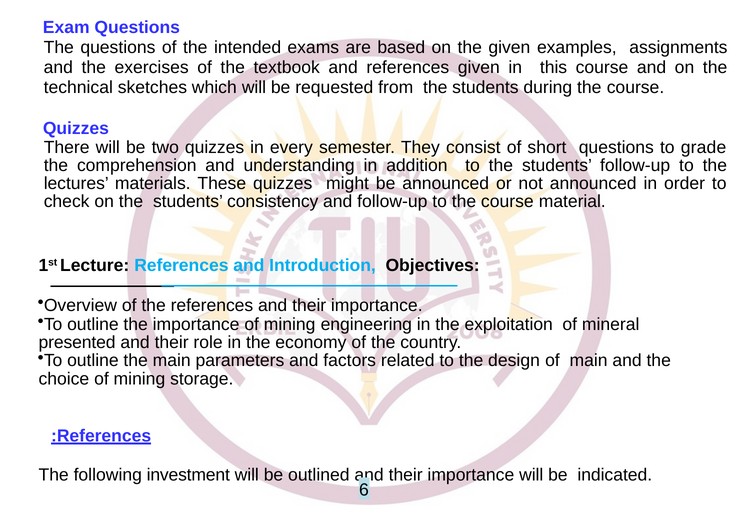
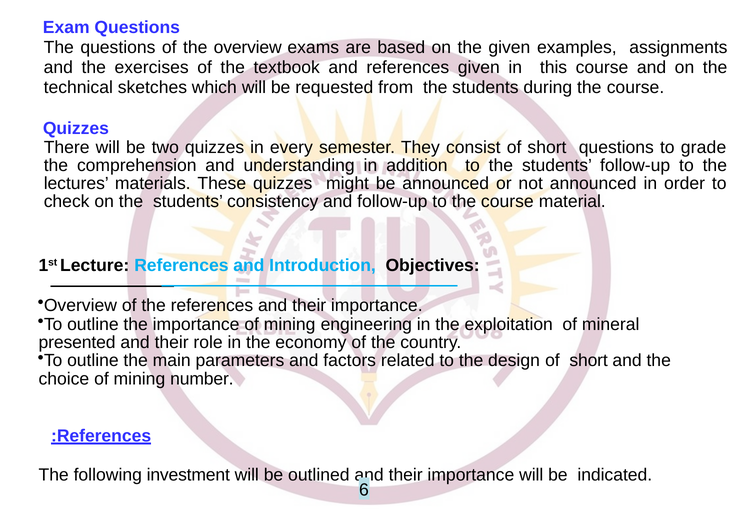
the intended: intended -> overview (248, 47)
design of main: main -> short (589, 360)
storage: storage -> number (202, 378)
